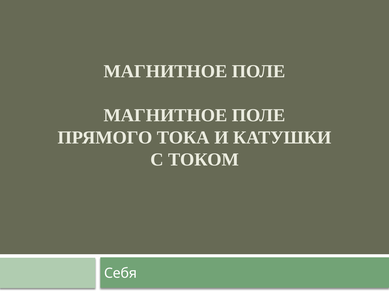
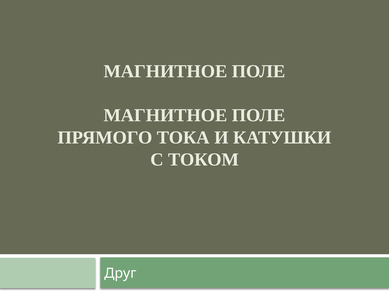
Себя: Себя -> Друг (120, 273)
